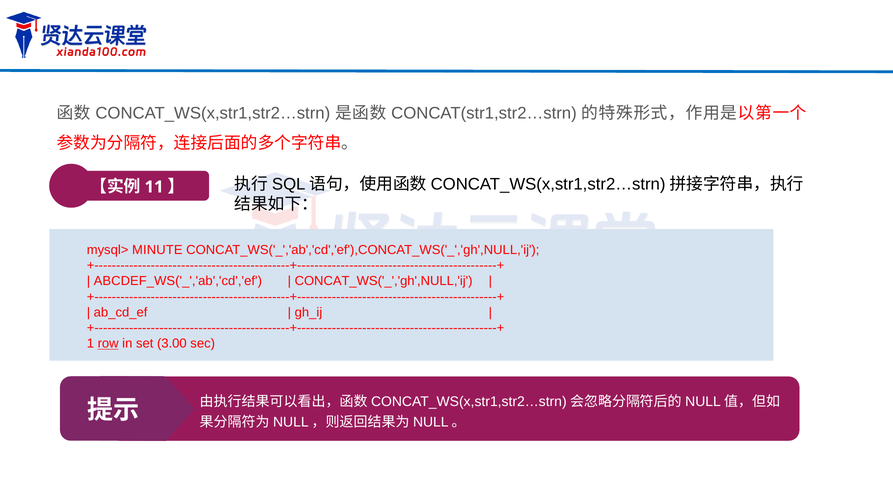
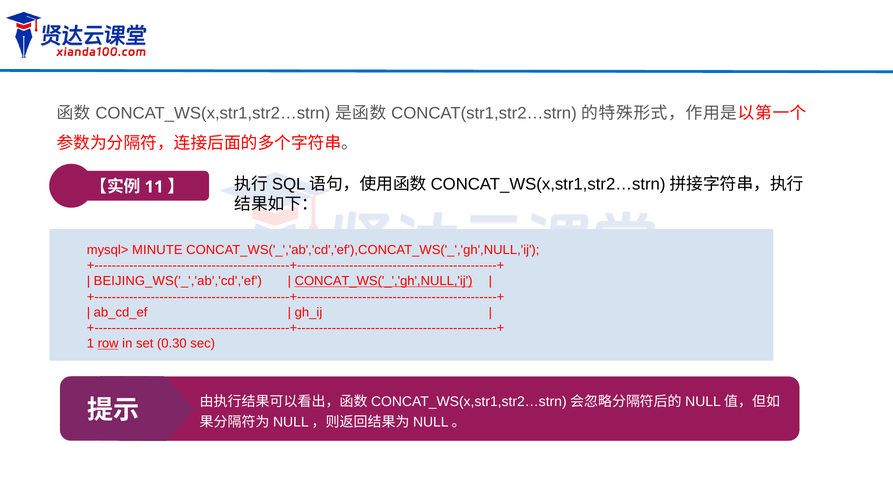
ABCDEF_WS('_','ab','cd','ef: ABCDEF_WS('_','ab','cd','ef -> BEIJING_WS('_','ab','cd','ef (178, 281)
CONCAT_WS('_','gh',NULL,'ij underline: none -> present (384, 281)
3.00: 3.00 -> 0.30 (172, 344)
